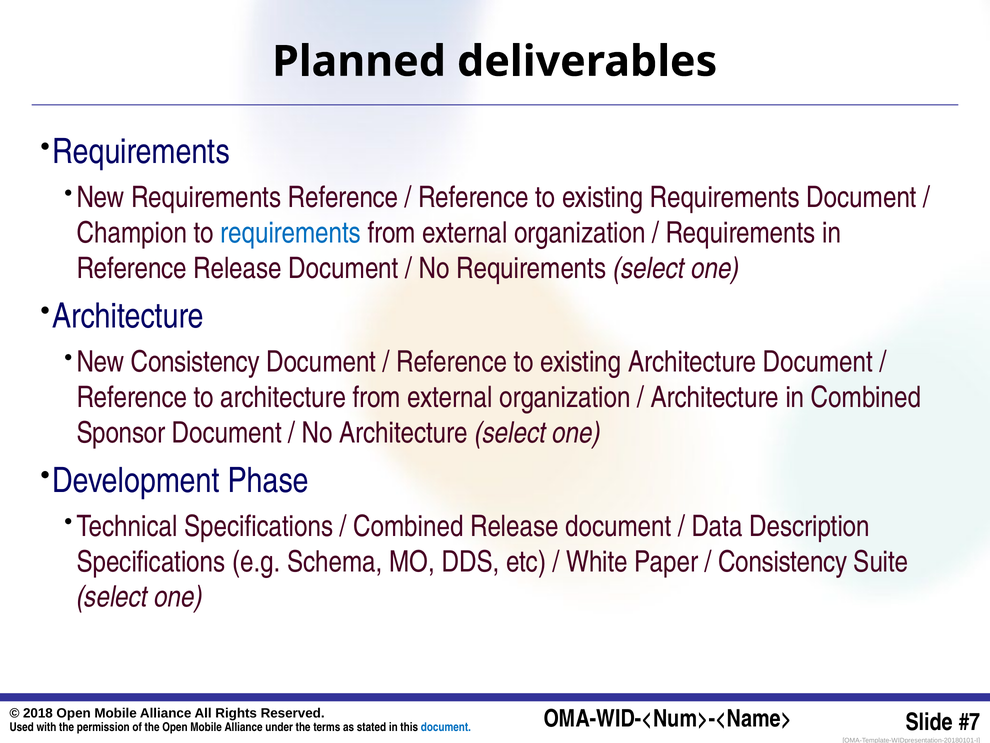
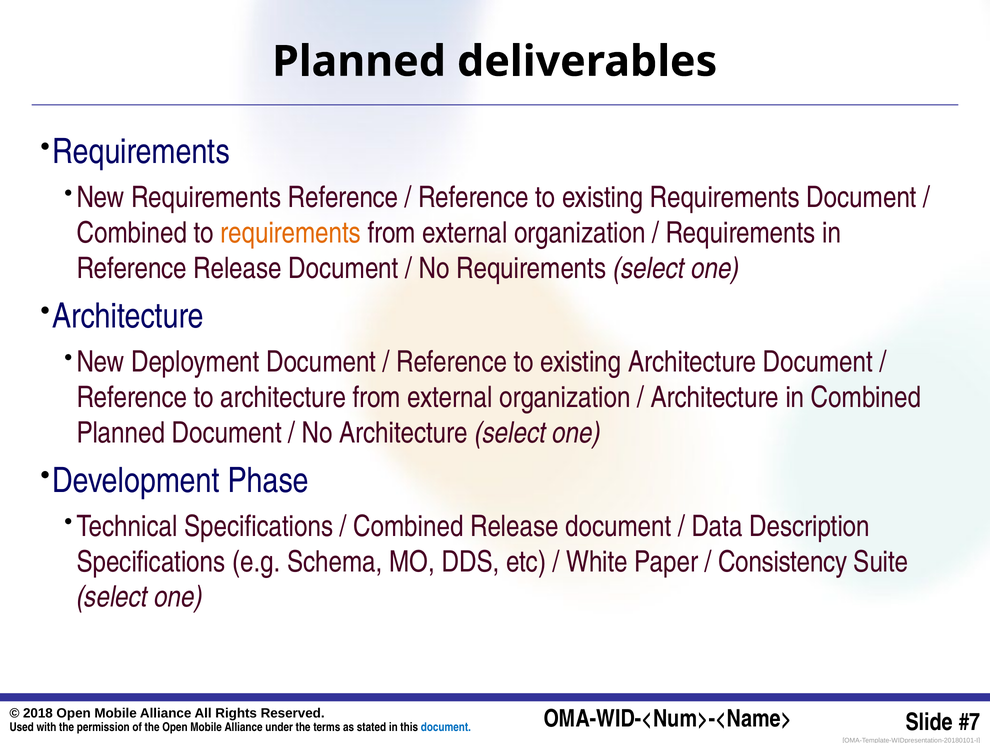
Champion: Champion -> Combined (132, 233)
requirements colour: blue -> orange (291, 233)
New Consistency: Consistency -> Deployment (195, 362)
Sponsor: Sponsor -> Planned (121, 433)
